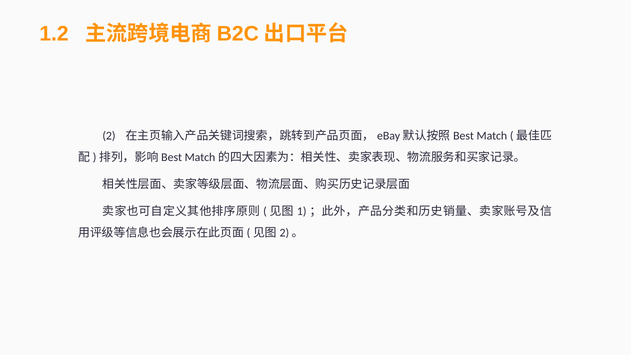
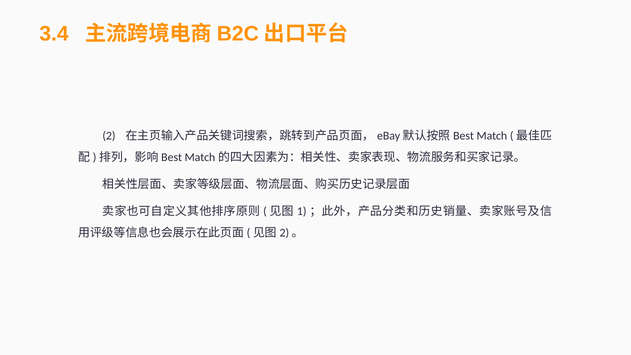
1.2: 1.2 -> 3.4 (54, 34)
